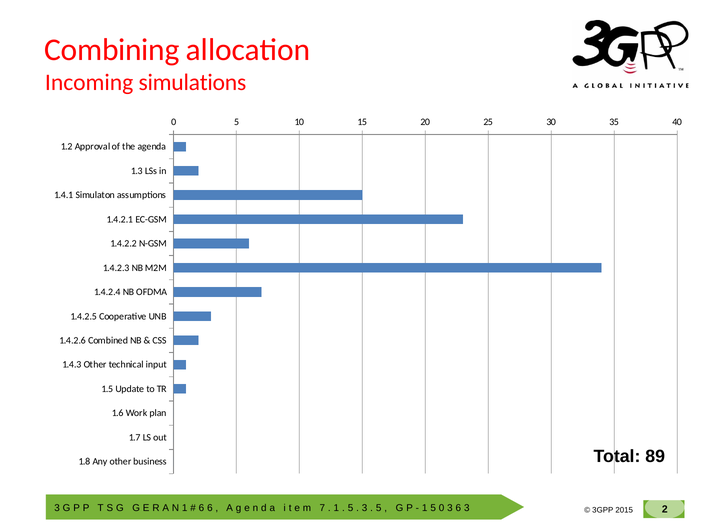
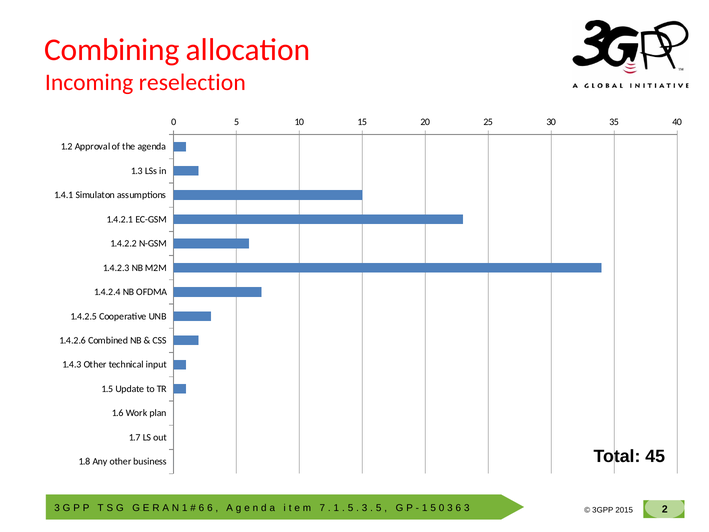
simulations: simulations -> reselection (192, 83)
89: 89 -> 45 (655, 456)
